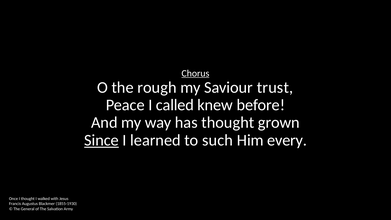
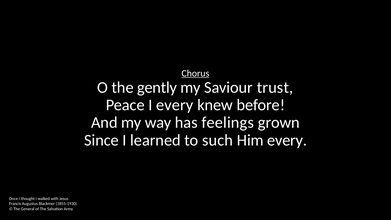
rough: rough -> gently (157, 87)
I called: called -> every (175, 105)
has thought: thought -> feelings (228, 123)
Since underline: present -> none (101, 140)
